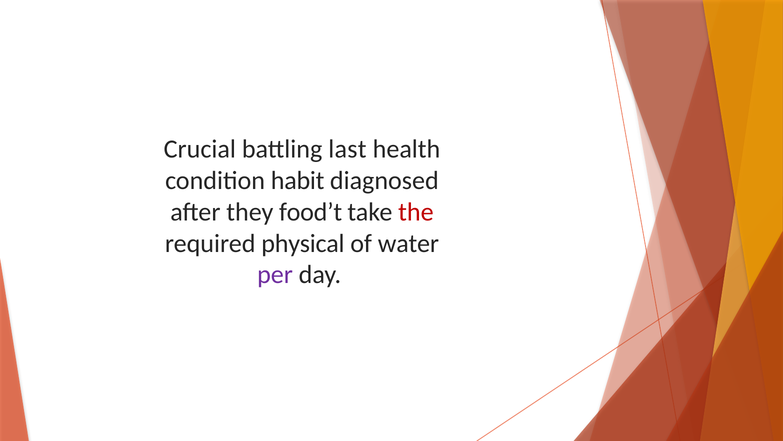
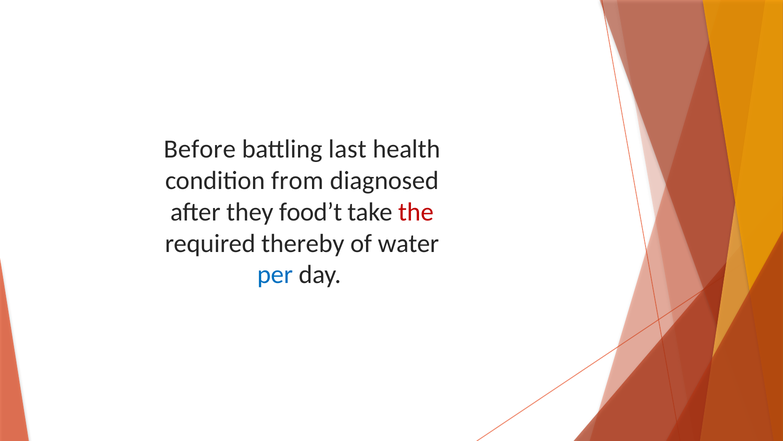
Crucial: Crucial -> Before (200, 149)
habit: habit -> from (297, 180)
physical: physical -> thereby (303, 243)
per colour: purple -> blue (275, 274)
